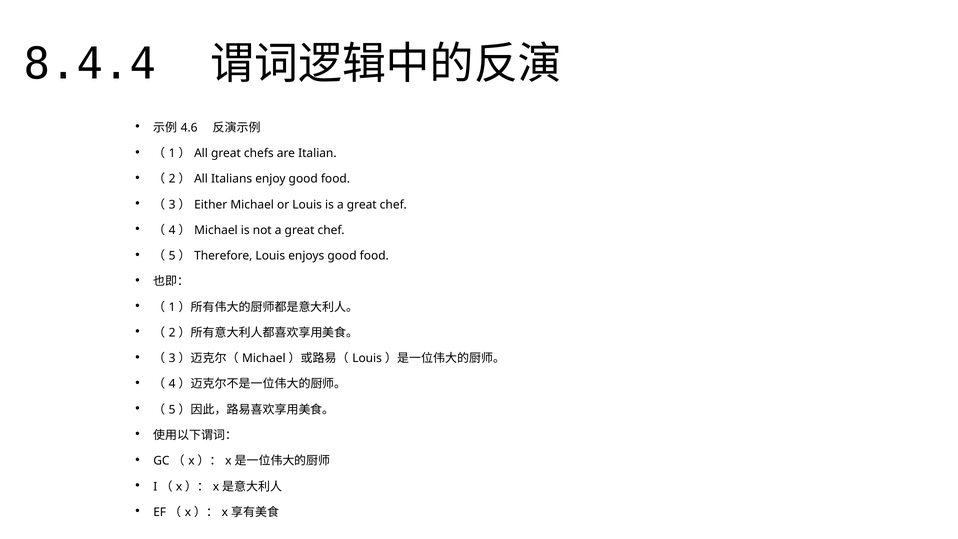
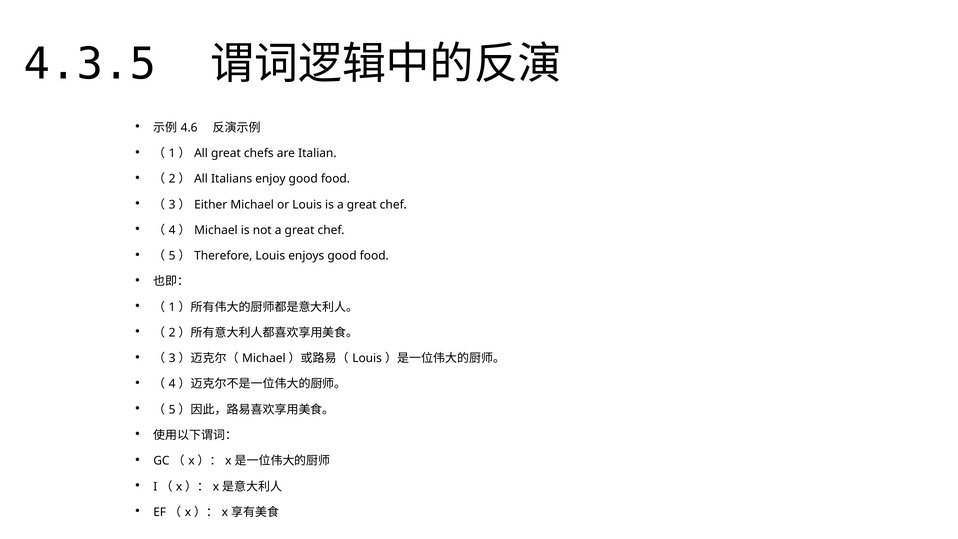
8.4.4: 8.4.4 -> 4.3.5 (90, 64)
